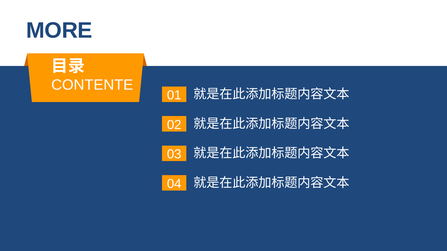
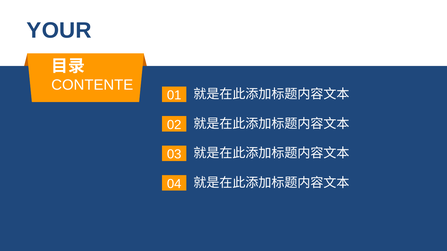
MORE: MORE -> YOUR (59, 31)
